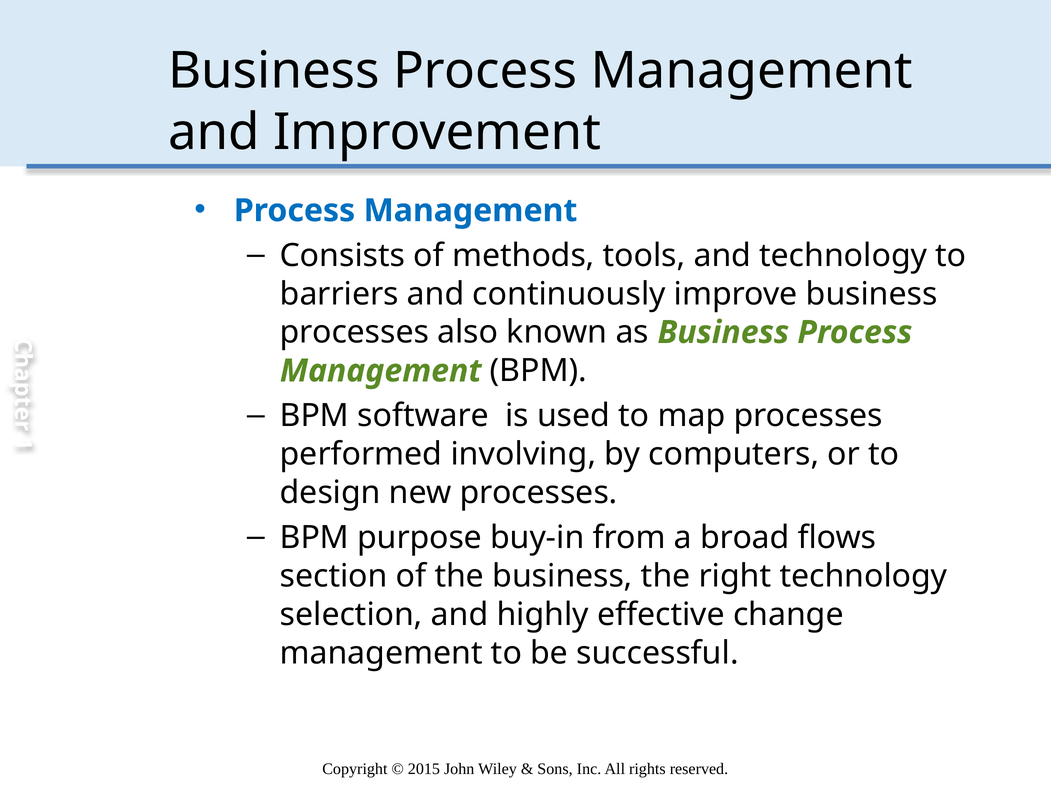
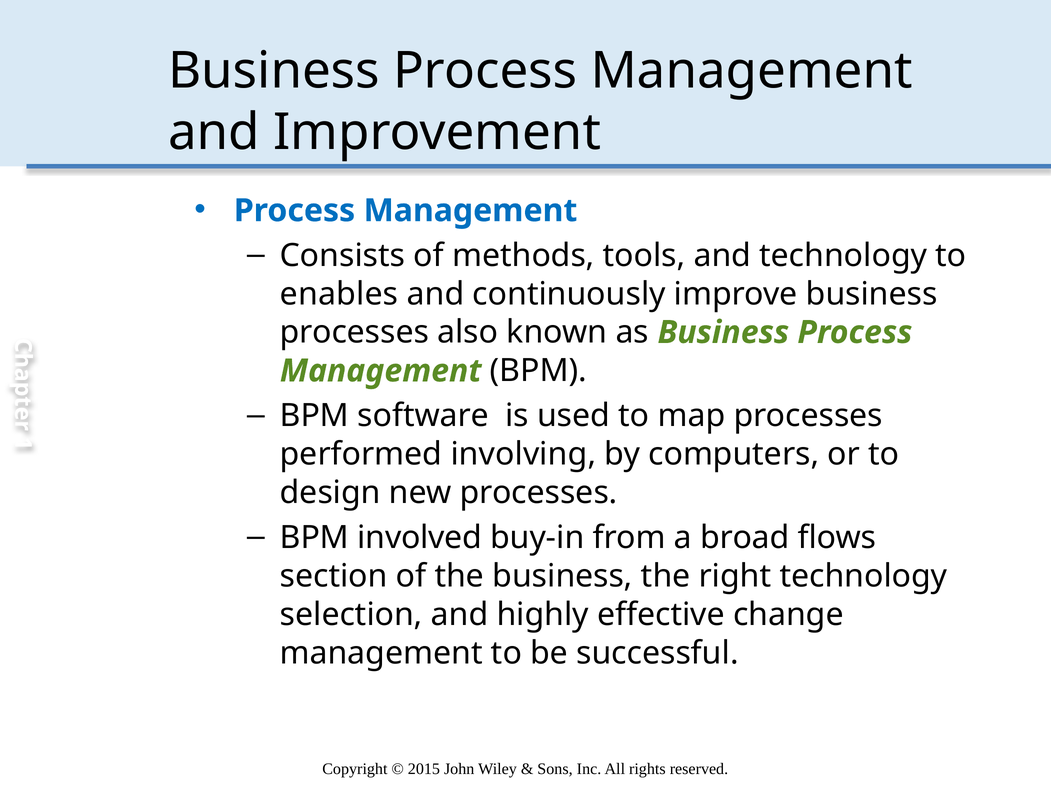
barriers: barriers -> enables (339, 294)
purpose: purpose -> involved (420, 538)
